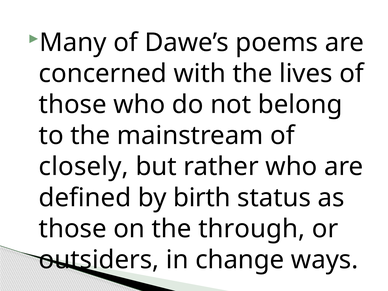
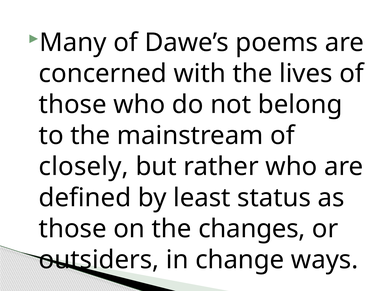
birth: birth -> least (202, 198)
through: through -> changes (252, 229)
